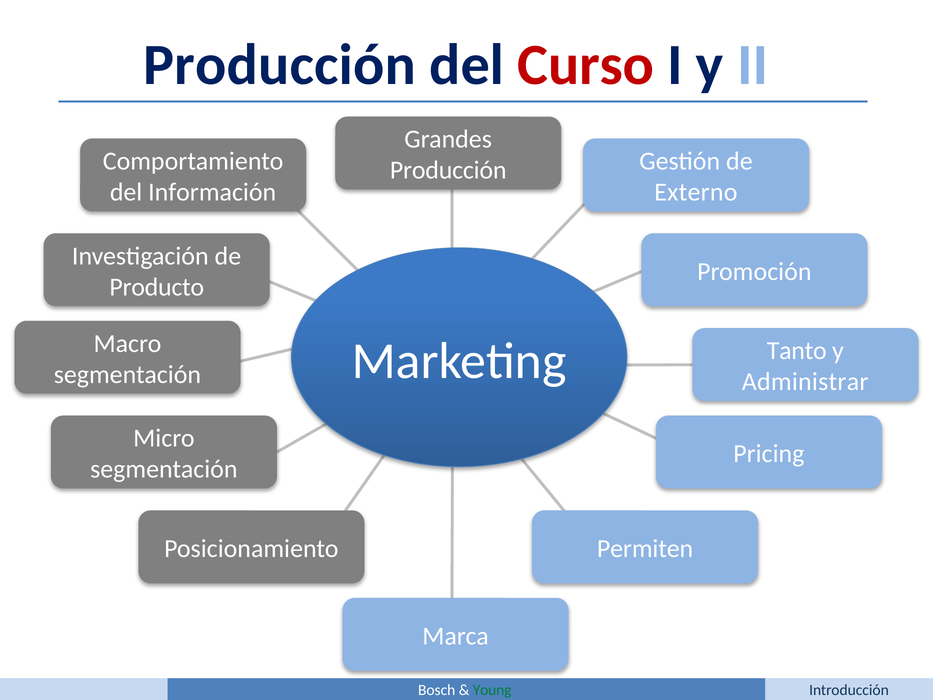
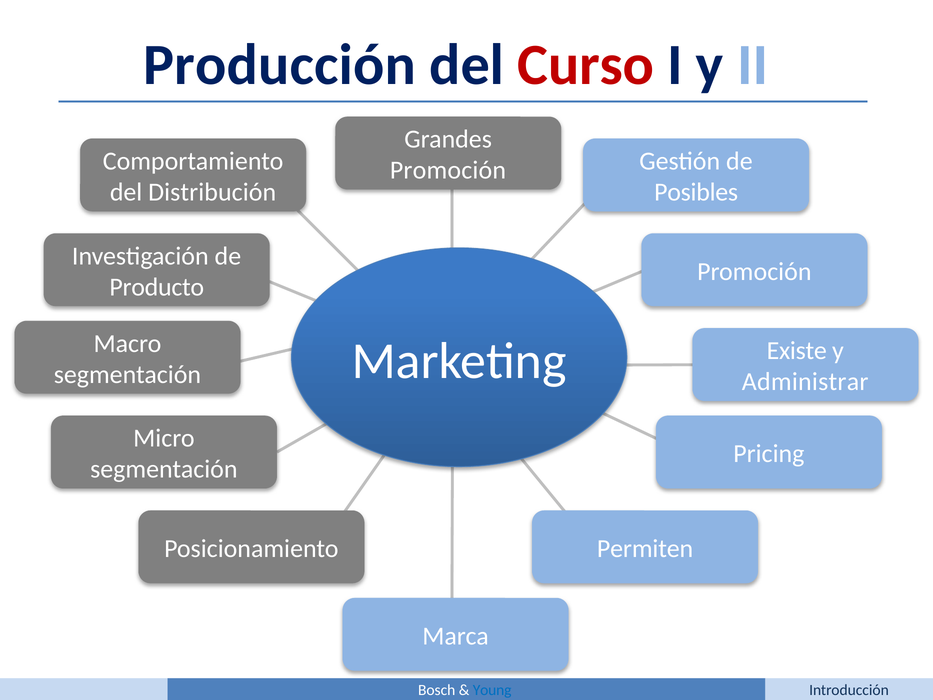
Producción: Producción -> Promoción (448, 170)
Información: Información -> Distribución (212, 192)
Externo: Externo -> Posibles (696, 192)
Tanto: Tanto -> Existe (797, 351)
Young colour: green -> blue (492, 690)
